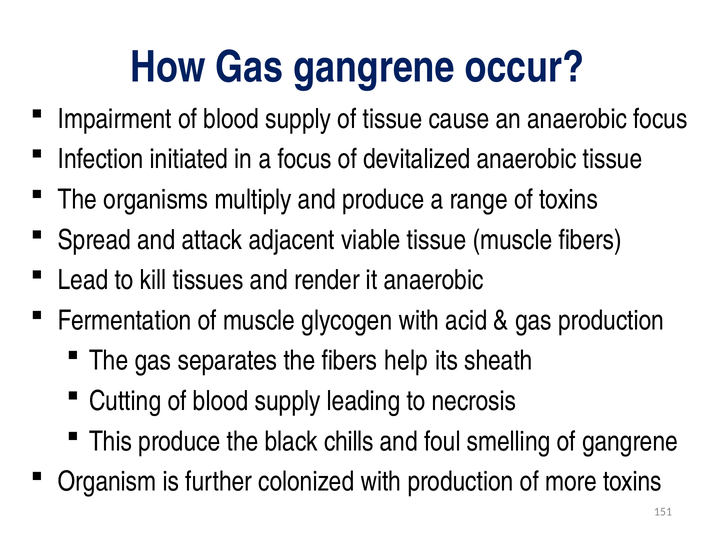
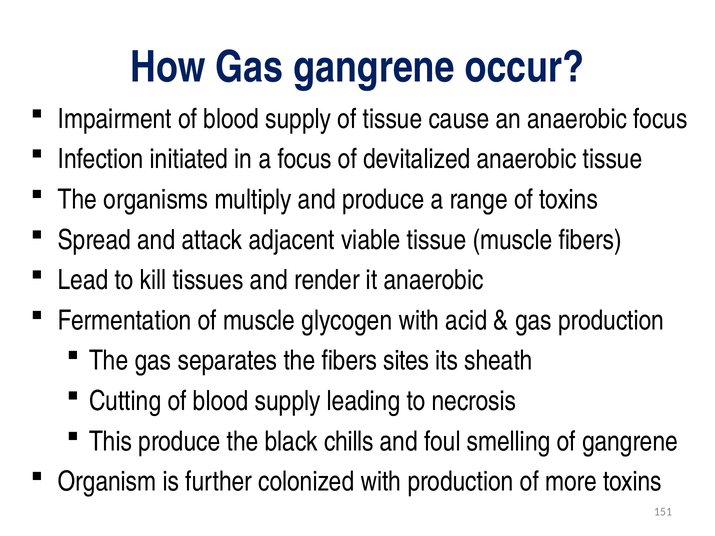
help: help -> sites (406, 361)
